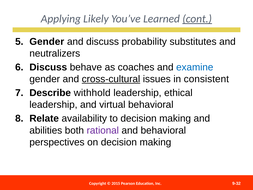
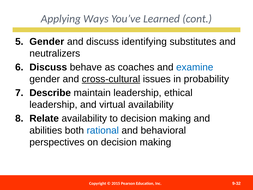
Likely: Likely -> Ways (96, 19)
cont underline: present -> none (197, 19)
probability: probability -> identifying (144, 42)
consistent: consistent -> probability (206, 79)
withhold: withhold -> maintain (92, 93)
virtual behavioral: behavioral -> availability (151, 105)
rational colour: purple -> blue (103, 130)
